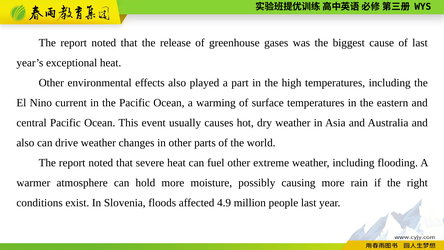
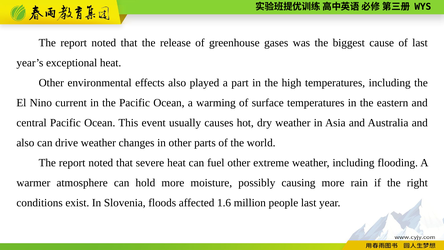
4.9: 4.9 -> 1.6 (224, 203)
